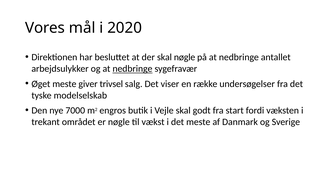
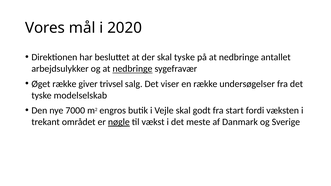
skal nøgle: nøgle -> tyske (184, 57)
Øget meste: meste -> række (64, 84)
nøgle underline: none -> present (119, 122)
